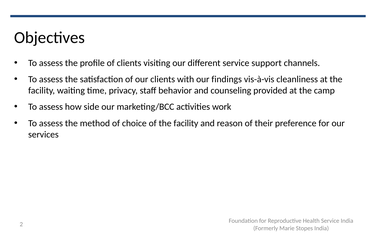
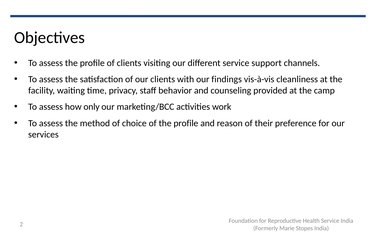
side: side -> only (92, 107)
of the facility: facility -> profile (186, 123)
